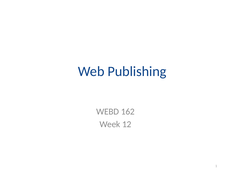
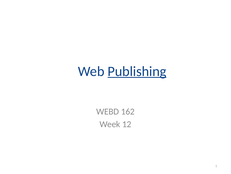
Publishing underline: none -> present (137, 71)
